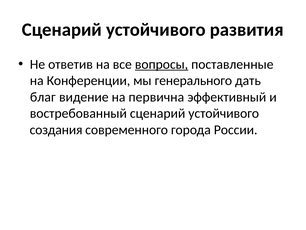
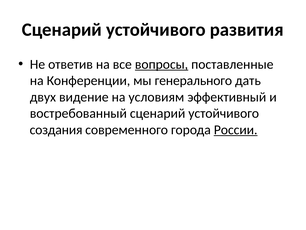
благ: благ -> двух (43, 97)
первична: первична -> условиям (156, 97)
России underline: none -> present (236, 129)
